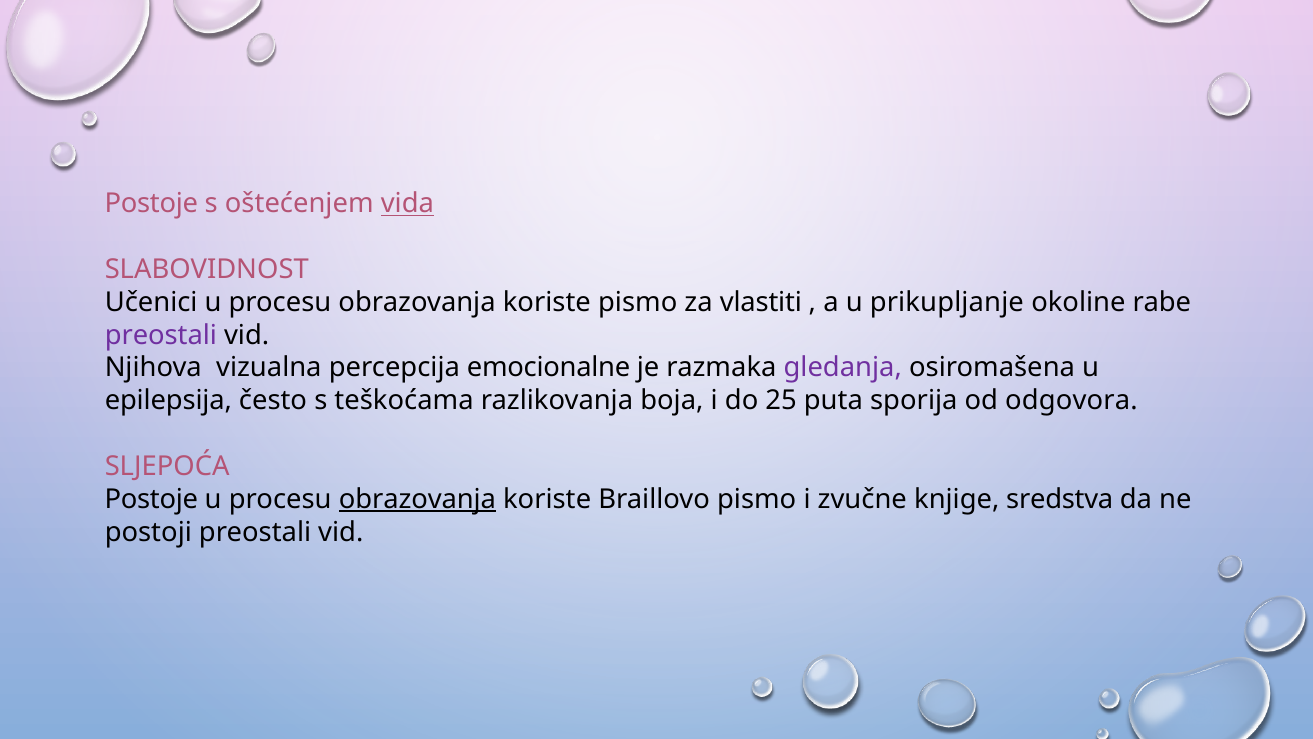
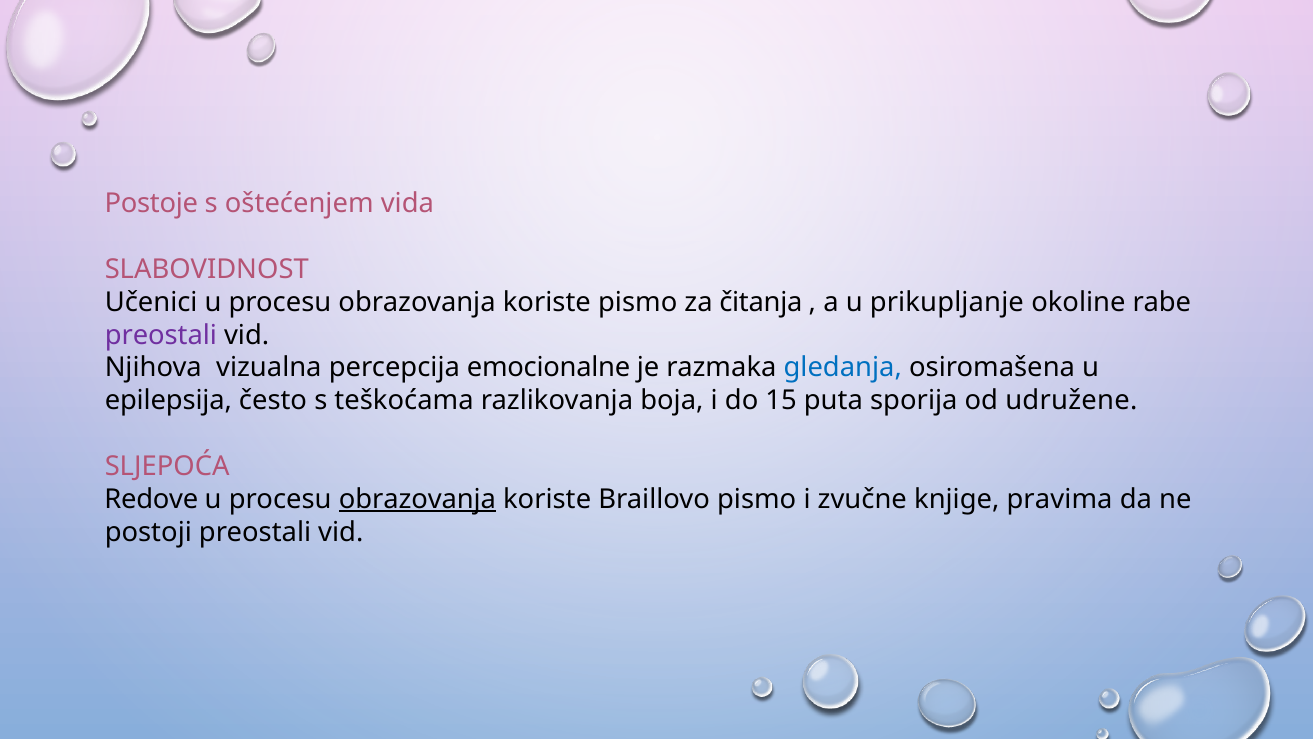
vida underline: present -> none (407, 204)
vlastiti: vlastiti -> čitanja (761, 302)
gledanja colour: purple -> blue (843, 368)
25: 25 -> 15 (781, 401)
odgovora: odgovora -> udružene (1071, 401)
Postoje: Postoje -> Redove (151, 499)
sredstva: sredstva -> pravima (1060, 499)
